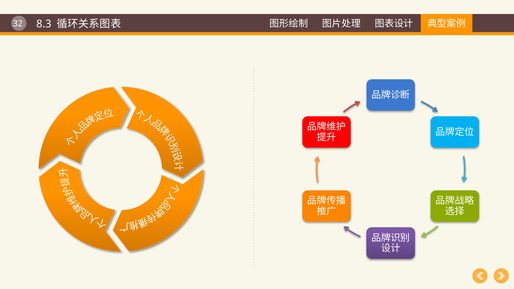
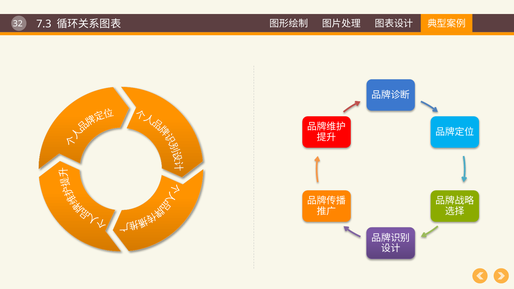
8.3: 8.3 -> 7.3 (44, 24)
